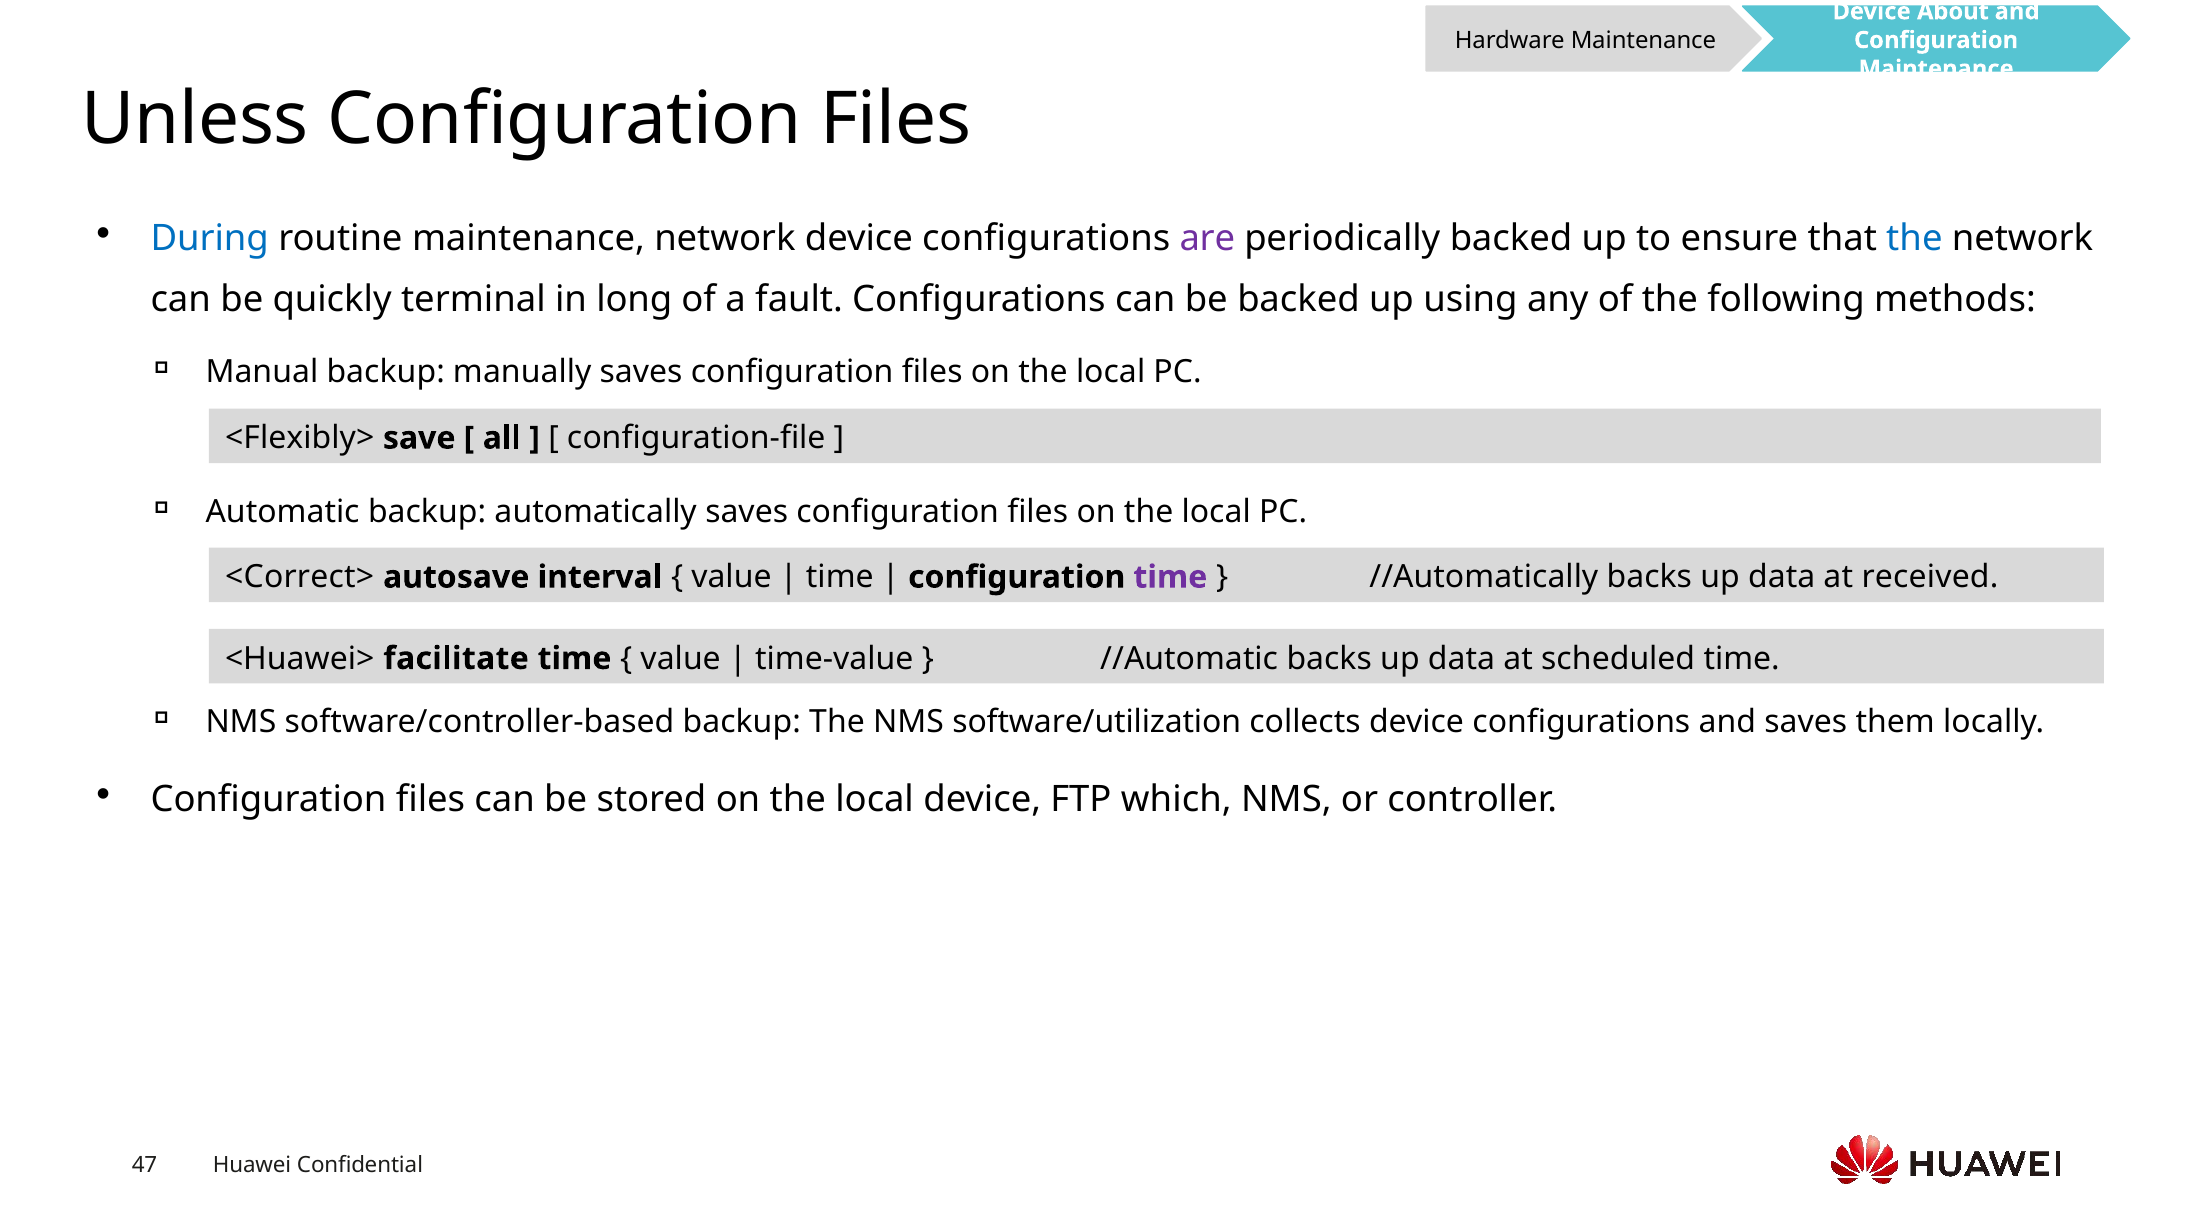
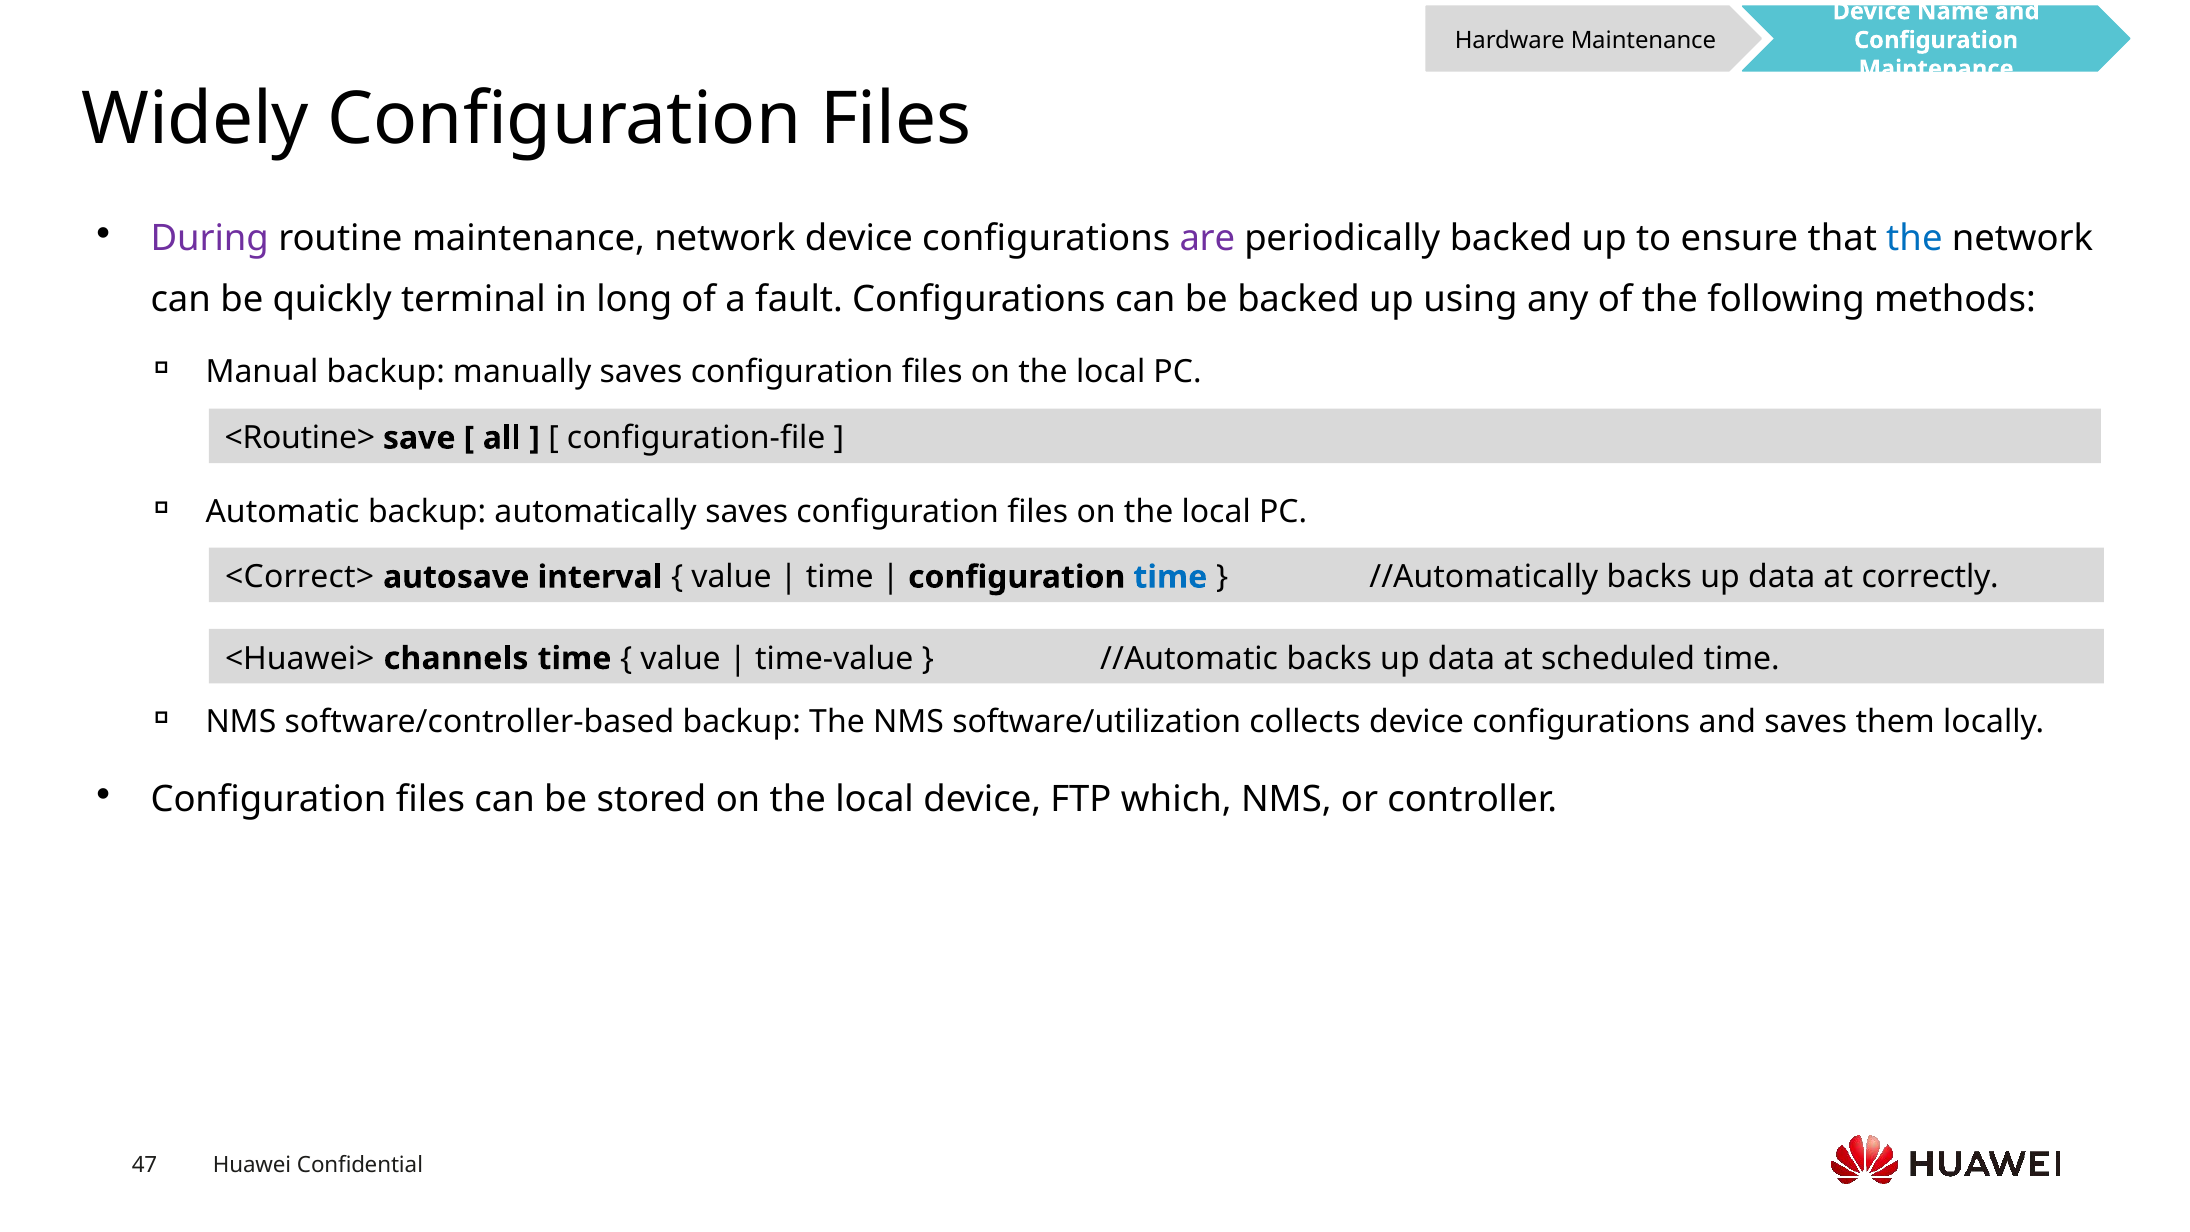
About: About -> Name (1953, 11)
Unless: Unless -> Widely (195, 119)
During colour: blue -> purple (210, 238)
<Flexibly>: <Flexibly> -> <Routine> (300, 438)
time colour: purple -> blue (1170, 577)
received: received -> correctly (1930, 577)
facilitate: facilitate -> channels (456, 658)
